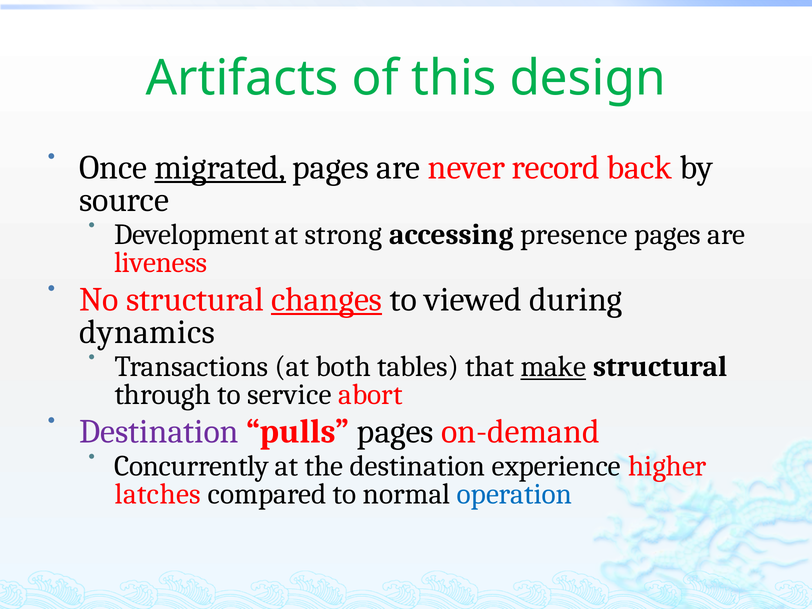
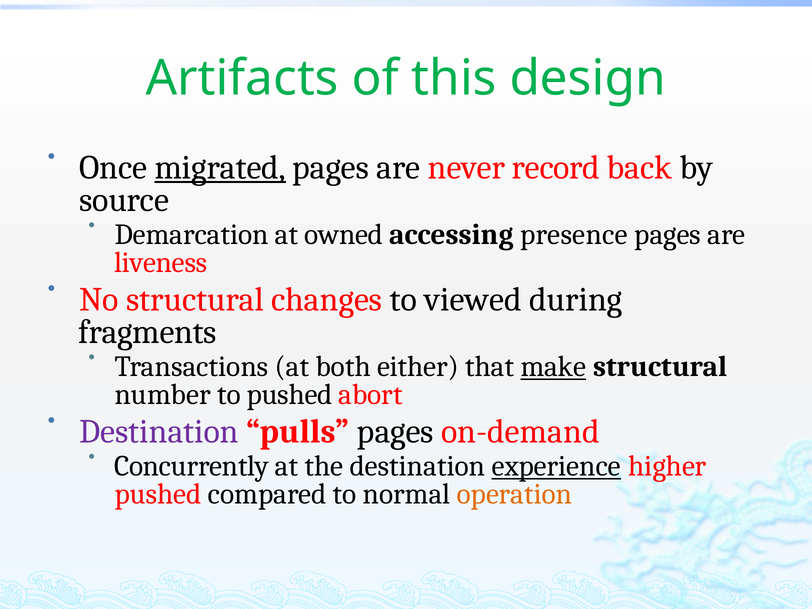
Development: Development -> Demarcation (192, 235)
strong: strong -> owned (344, 235)
changes underline: present -> none (327, 299)
dynamics: dynamics -> fragments (147, 332)
tables: tables -> either (418, 367)
through: through -> number (163, 395)
to service: service -> pushed (290, 395)
experience underline: none -> present (556, 466)
latches: latches -> pushed (158, 494)
operation colour: blue -> orange (514, 494)
